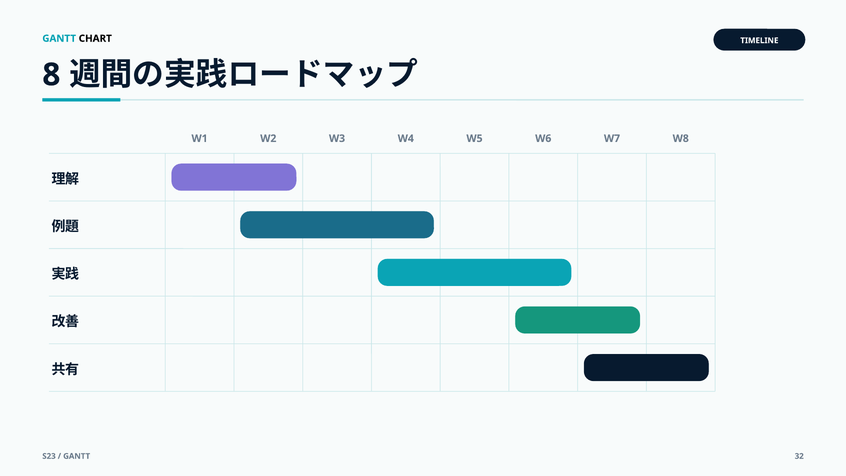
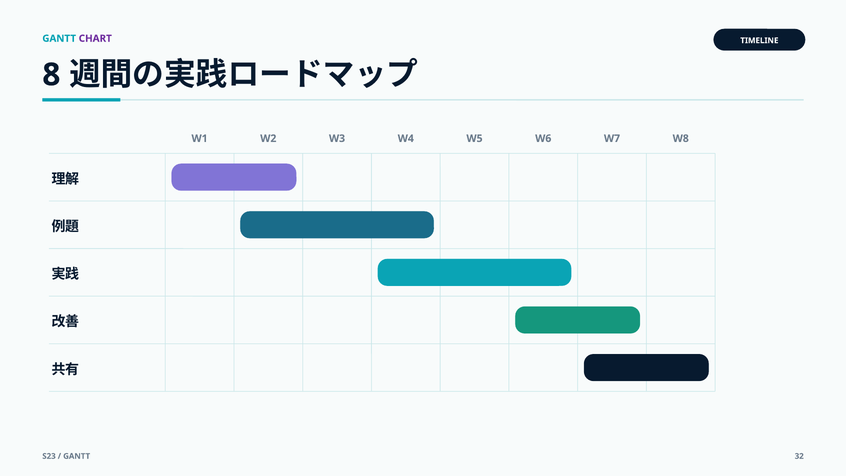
CHART colour: black -> purple (95, 38)
